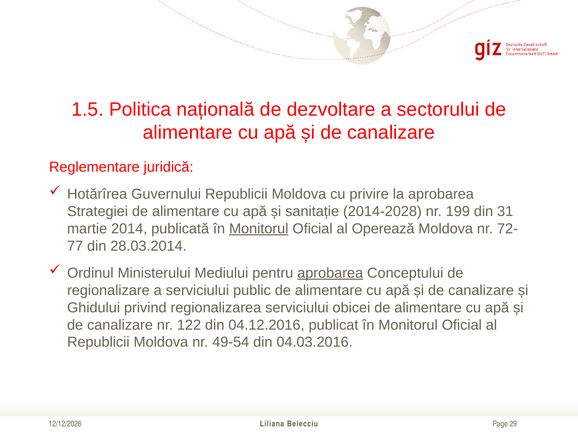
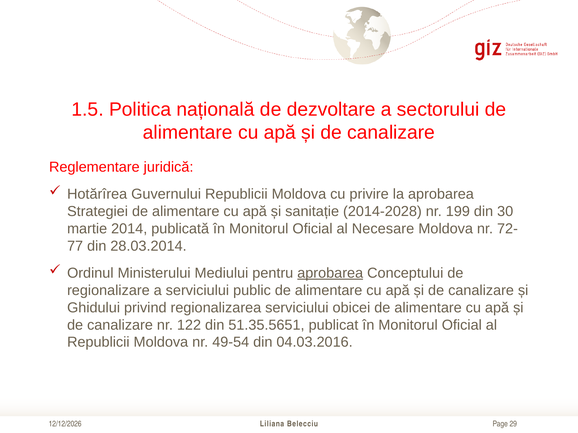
31: 31 -> 30 (505, 212)
Monitorul underline: present -> none (259, 229)
Operează: Operează -> Necesare (383, 229)
04.12.2016: 04.12.2016 -> 51.35.5651 (266, 325)
